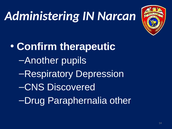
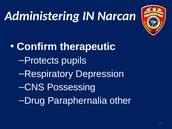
Another: Another -> Protects (42, 60)
Discovered: Discovered -> Possessing (71, 87)
